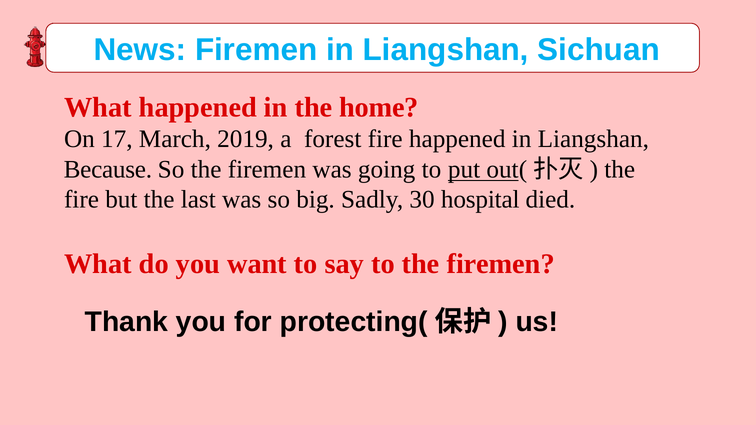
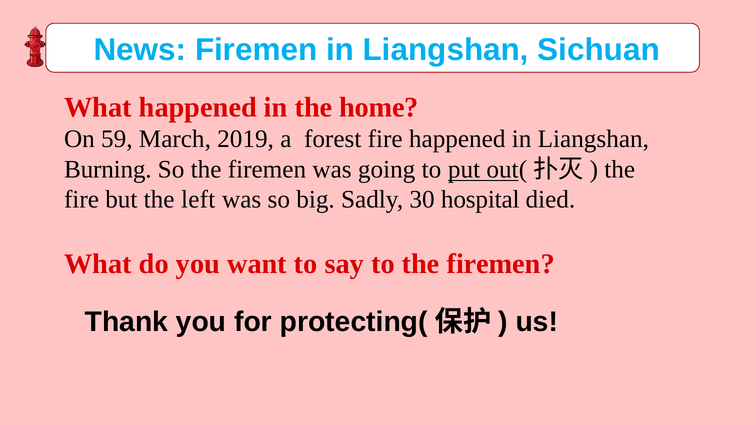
17: 17 -> 59 (117, 139)
Because: Because -> Burning (108, 170)
last: last -> left (198, 200)
